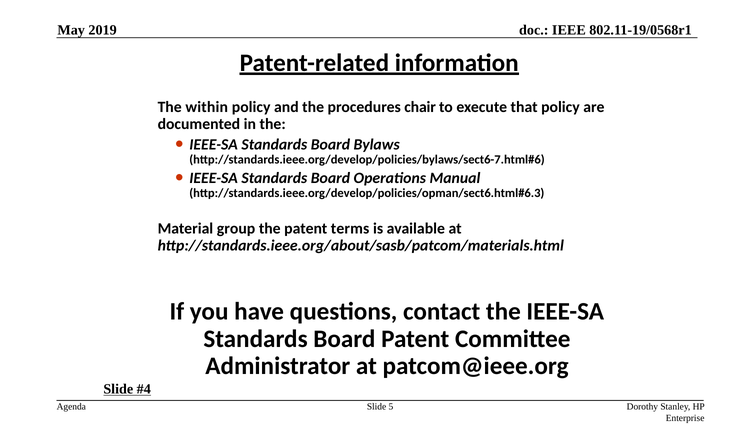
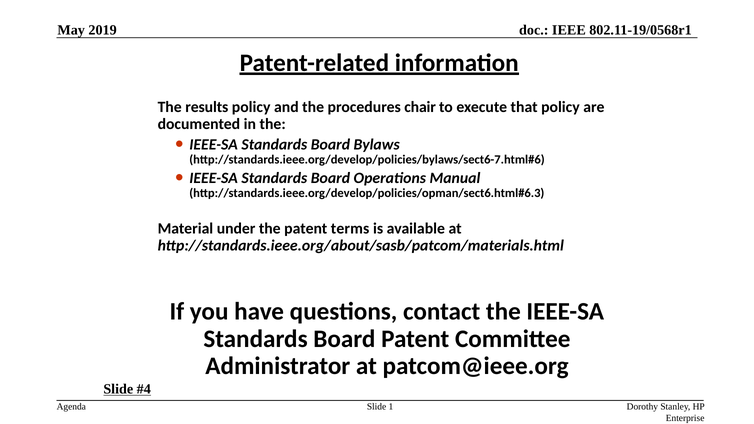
within: within -> results (207, 107)
group: group -> under (236, 229)
5: 5 -> 1 (391, 407)
